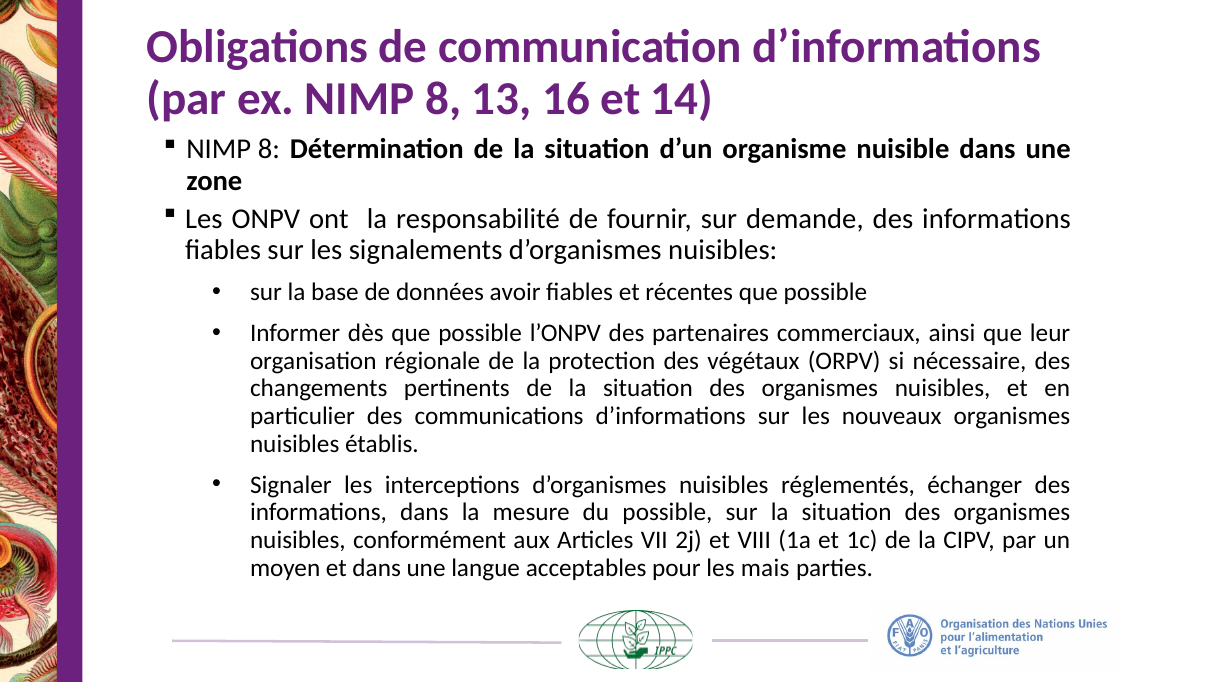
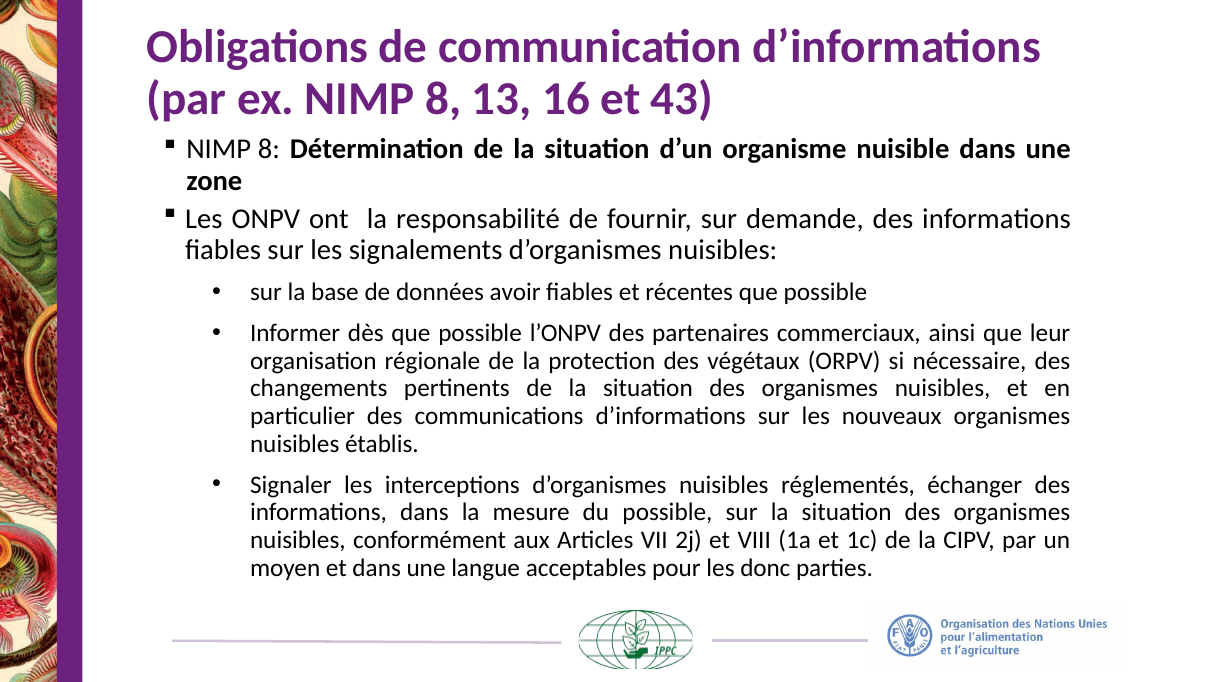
14: 14 -> 43 (682, 99)
mais: mais -> donc (765, 568)
